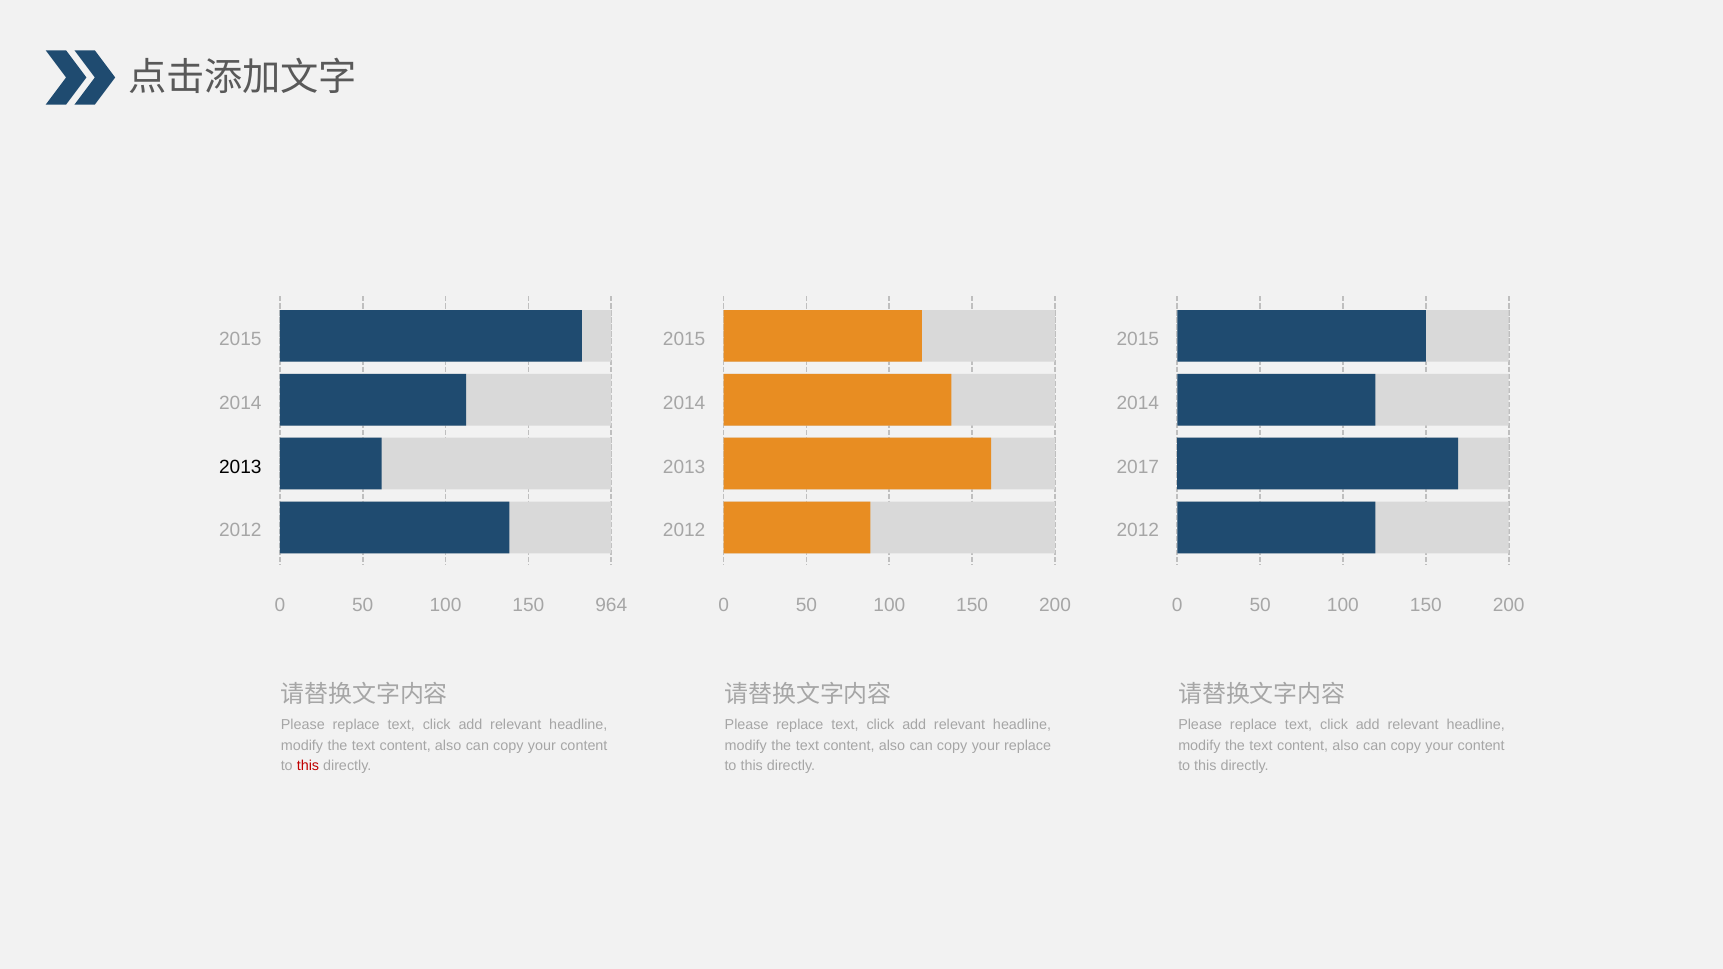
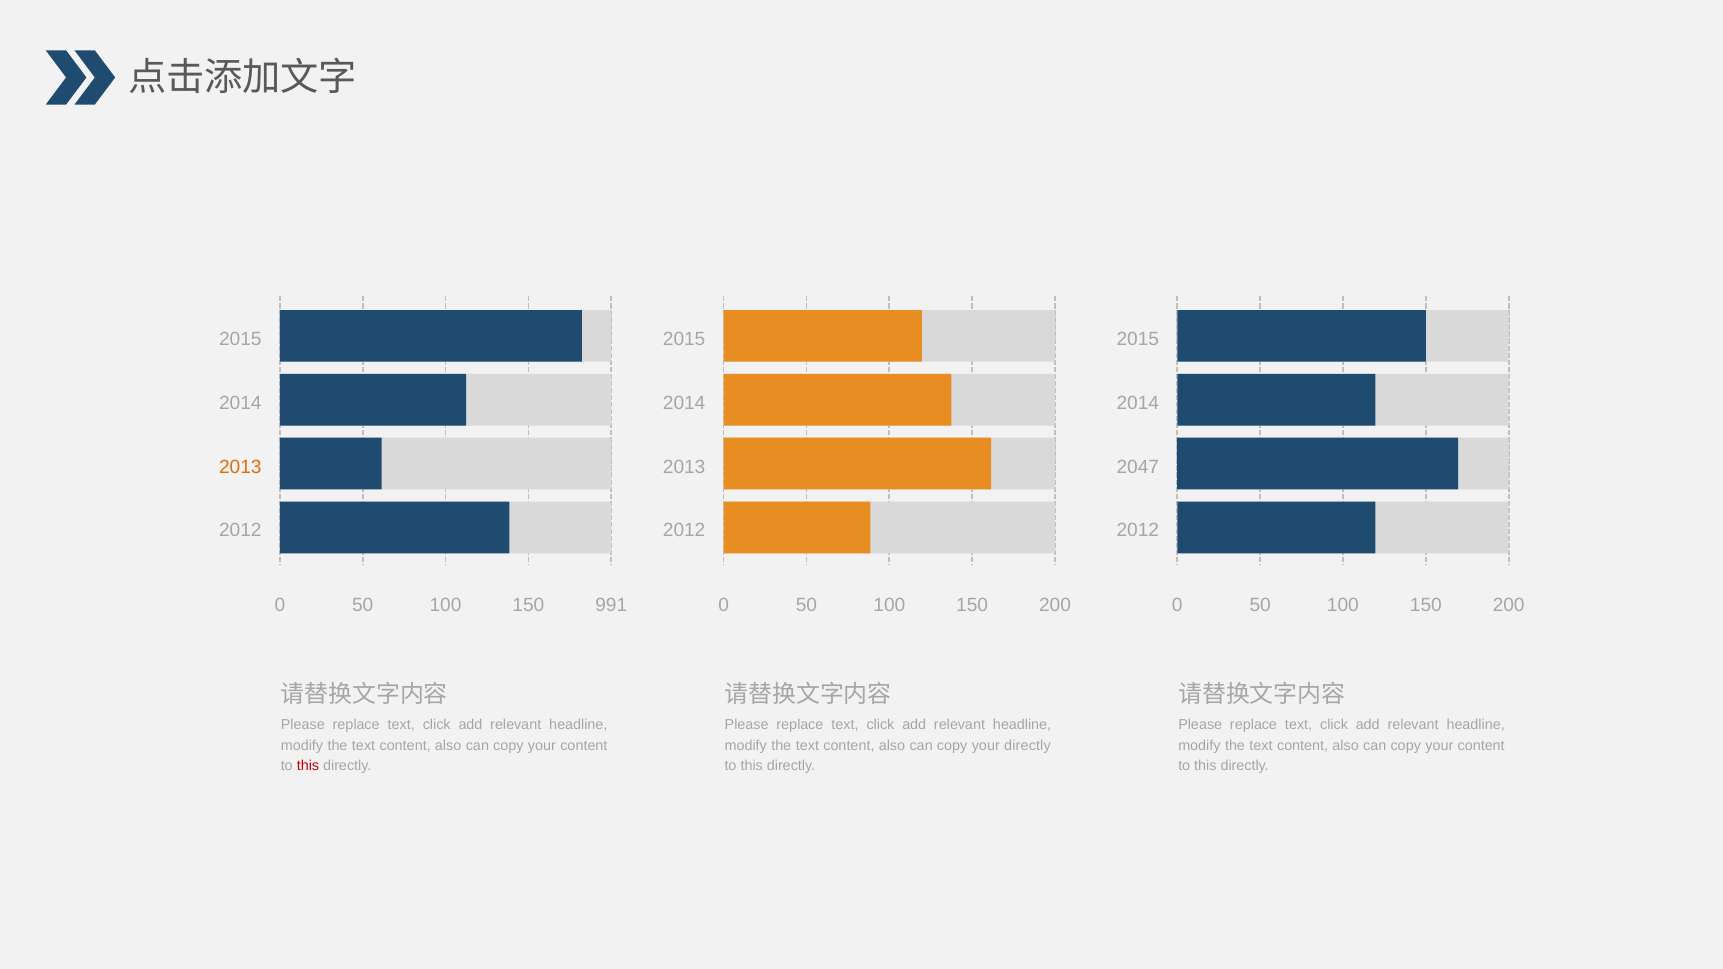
2013 colour: black -> orange (240, 467)
2017: 2017 -> 2047 (1138, 467)
964: 964 -> 991 (611, 605)
your replace: replace -> directly (1027, 746)
